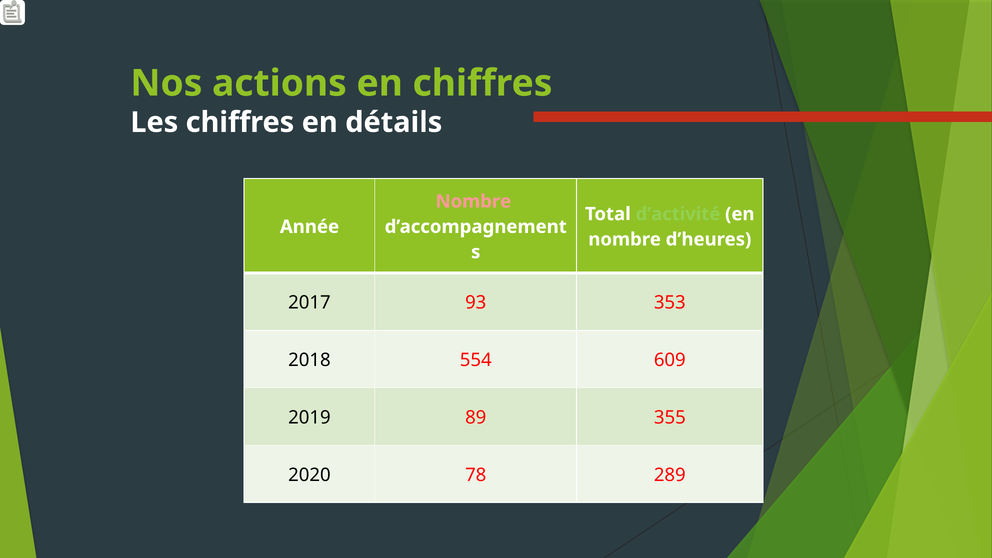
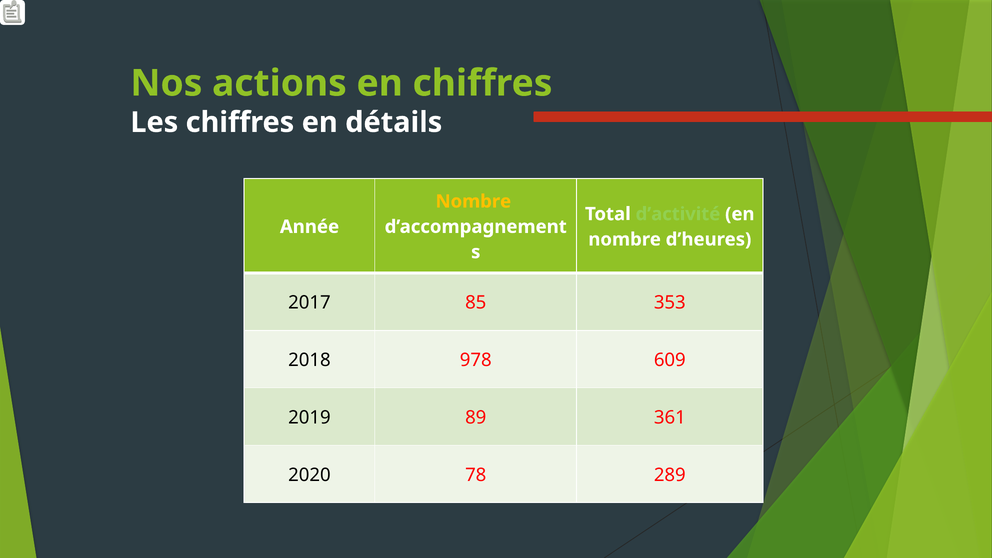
Nombre colour: pink -> yellow (473, 201)
93: 93 -> 85 (476, 303)
554: 554 -> 978 (476, 360)
355: 355 -> 361 (670, 418)
